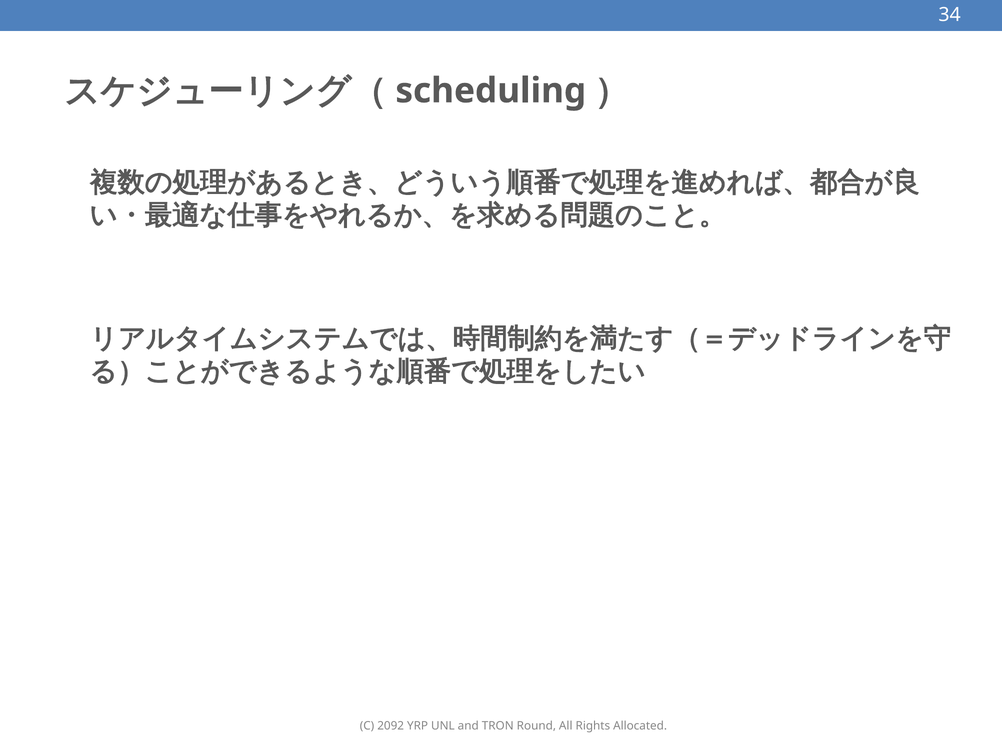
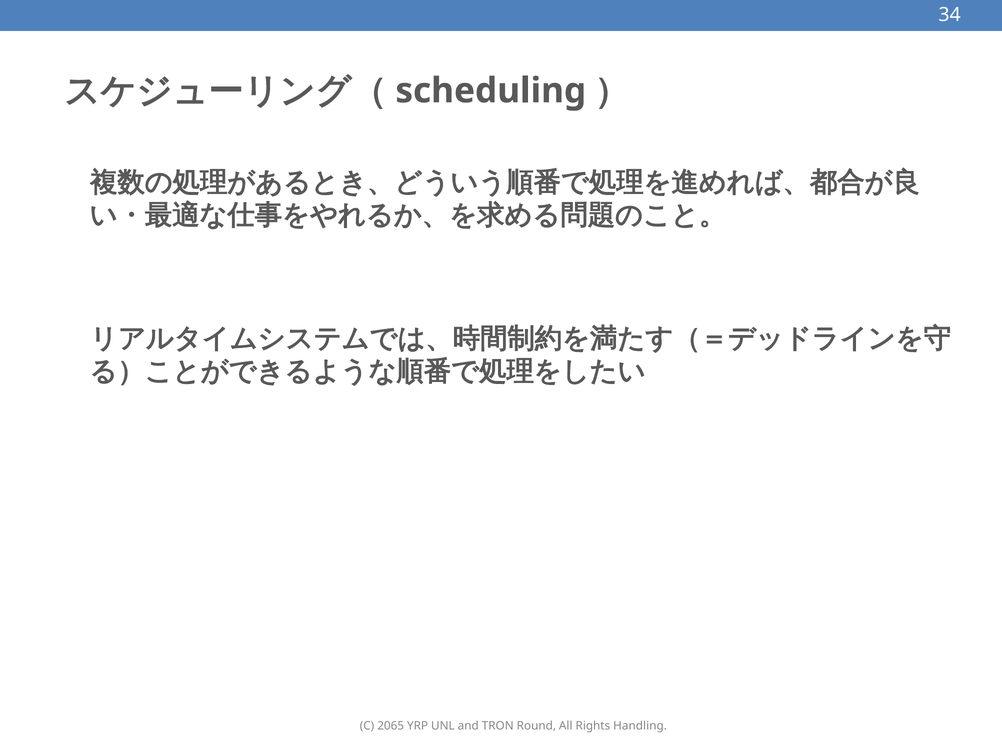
2092: 2092 -> 2065 (391, 726)
Allocated: Allocated -> Handling (640, 726)
